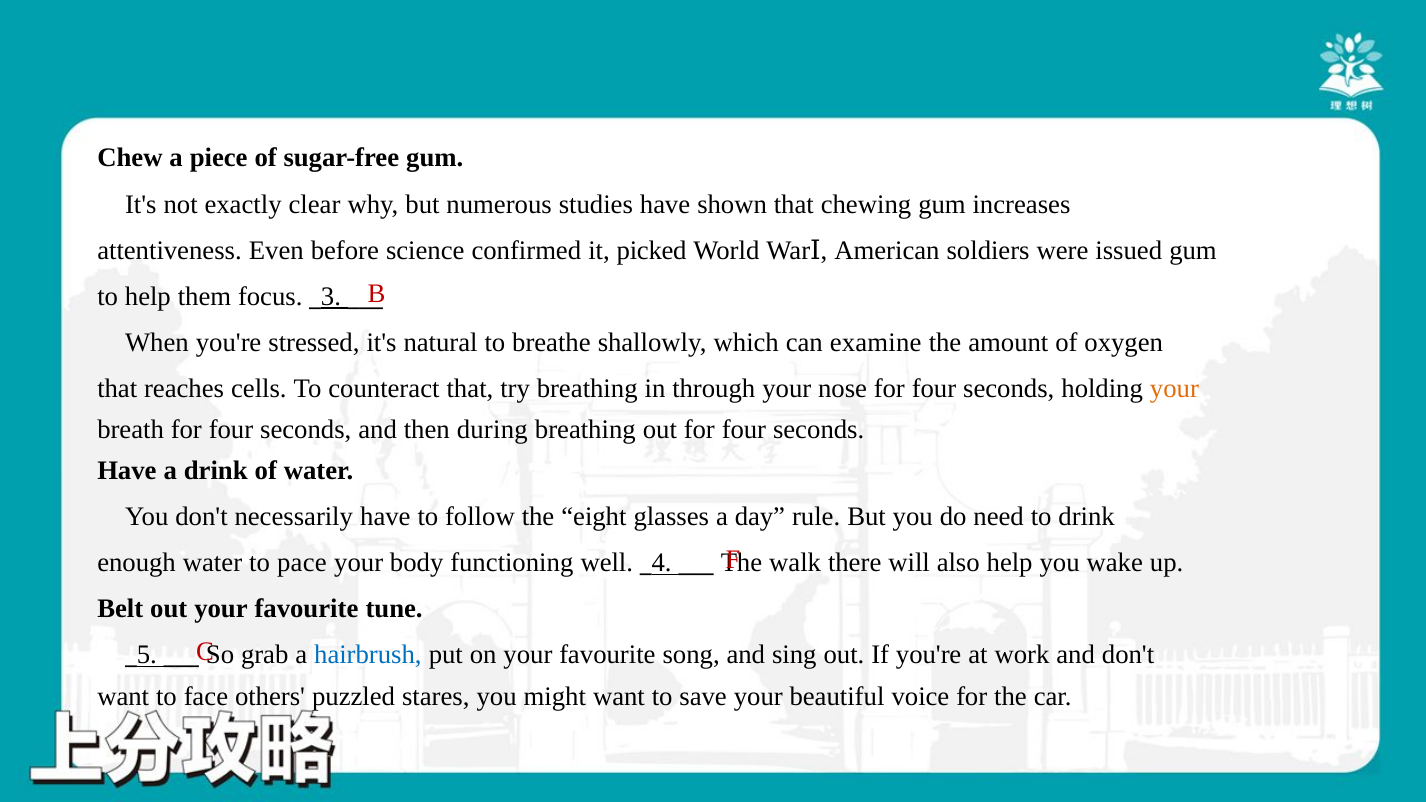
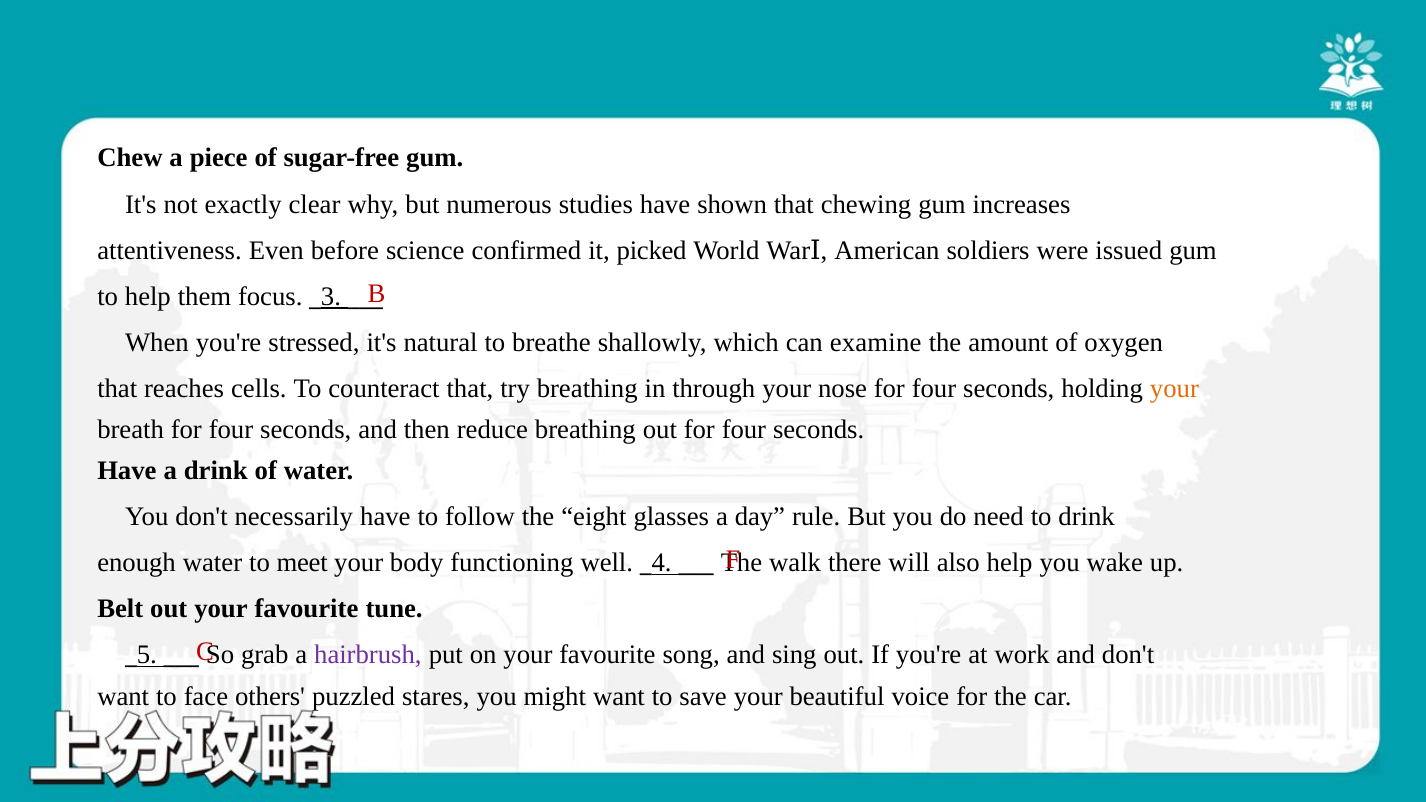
during: during -> reduce (492, 430)
pace: pace -> meet (302, 563)
hairbrush colour: blue -> purple (368, 655)
